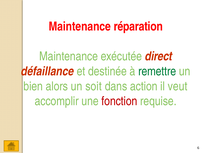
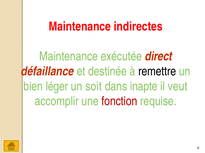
réparation: réparation -> indirectes (138, 27)
remettre colour: green -> black (157, 72)
alors: alors -> léger (57, 87)
action: action -> inapte (144, 87)
